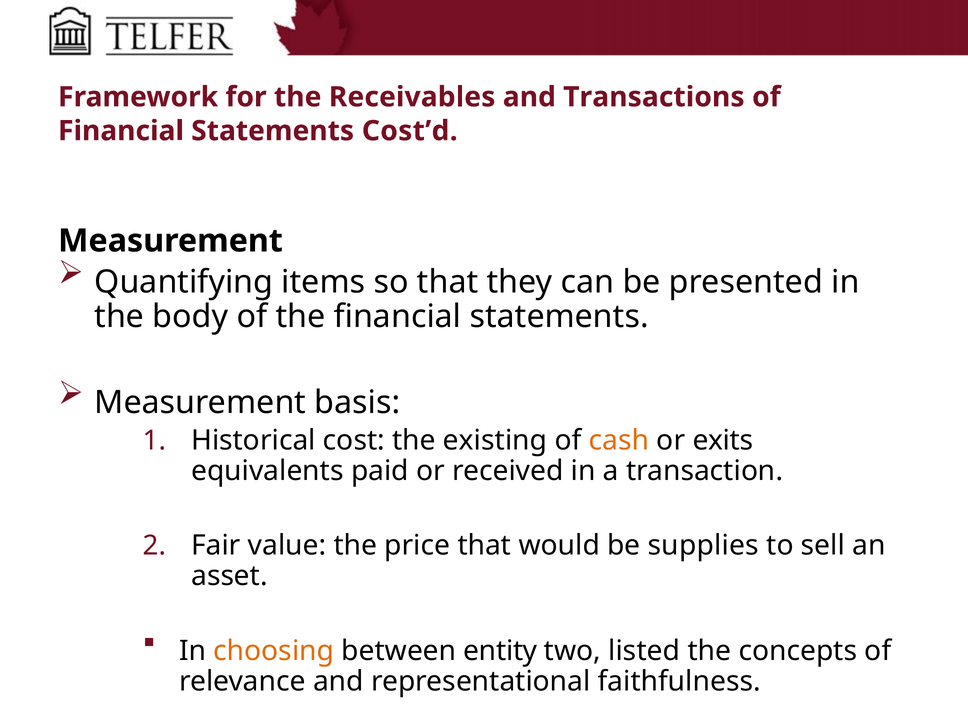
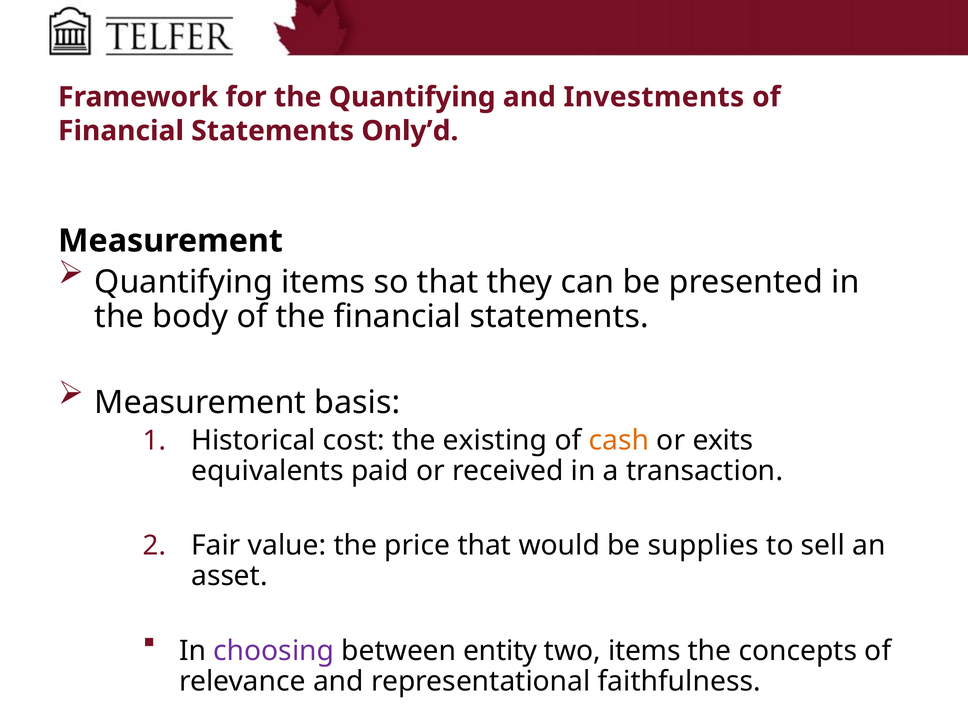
the Receivables: Receivables -> Quantifying (412, 97)
Transactions: Transactions -> Investments (654, 97)
Cost’d: Cost’d -> Only’d (410, 131)
choosing colour: orange -> purple (274, 651)
two listed: listed -> items (644, 651)
